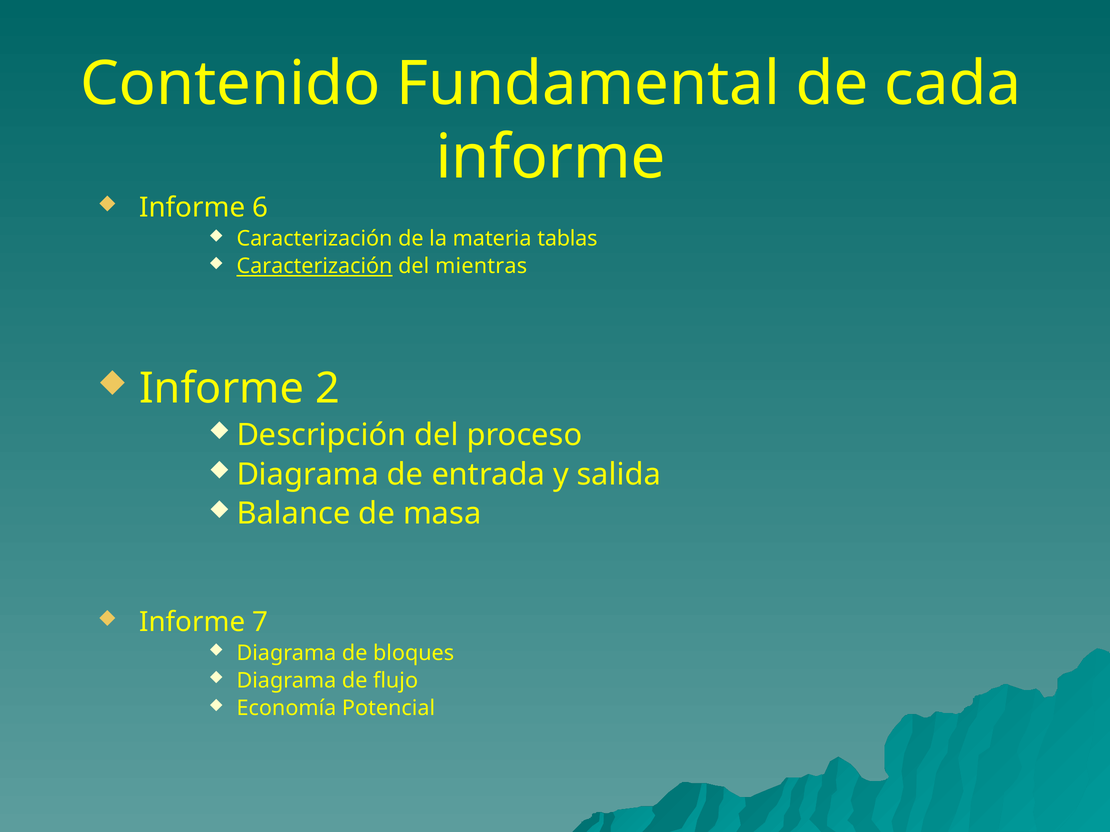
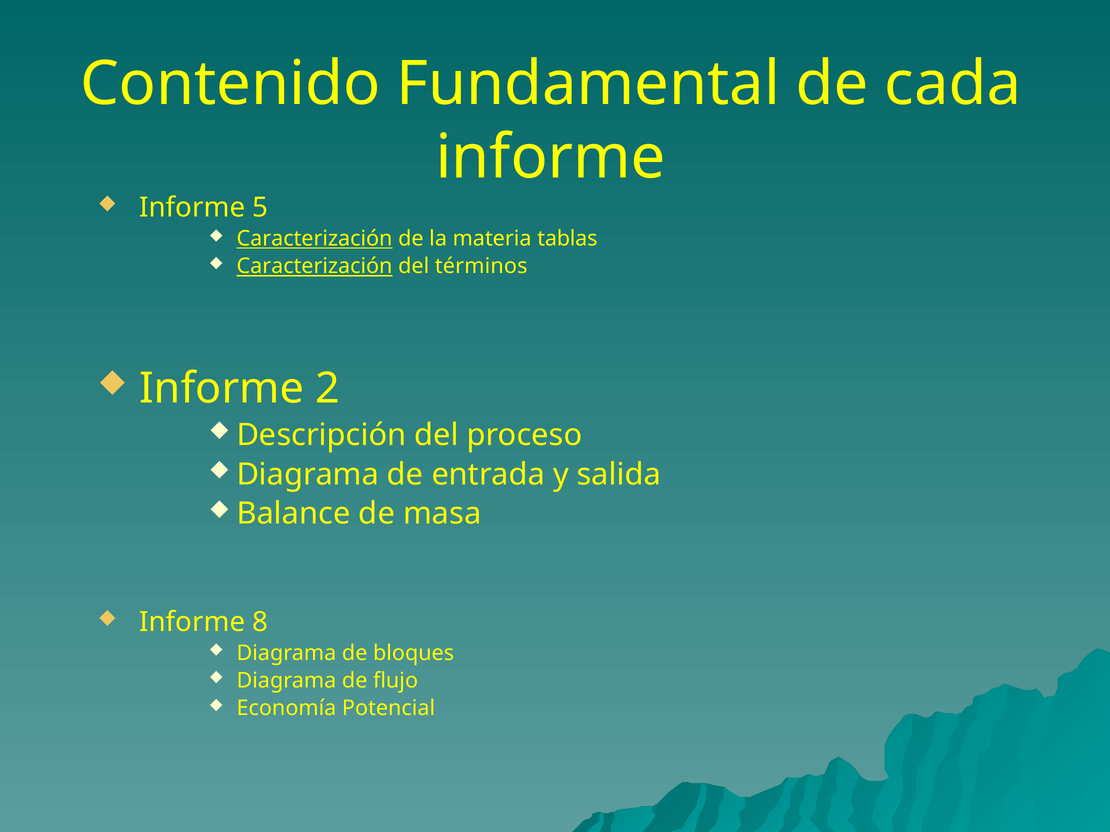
6: 6 -> 5 (260, 208)
Caracterización underline: none -> present (315, 239)
mientras: mientras -> términos (481, 267)
7: 7 -> 8 (260, 622)
